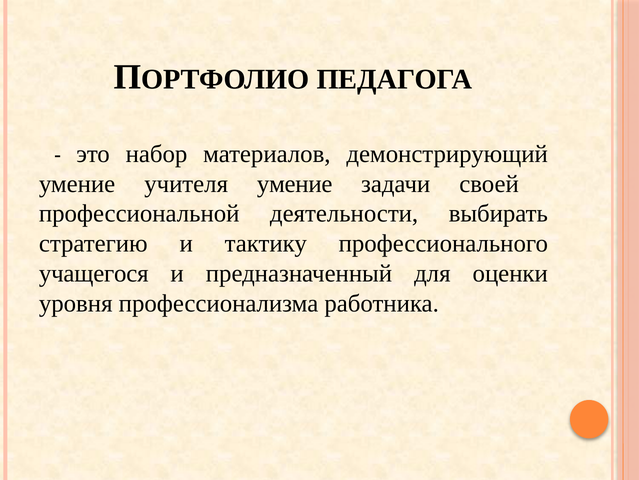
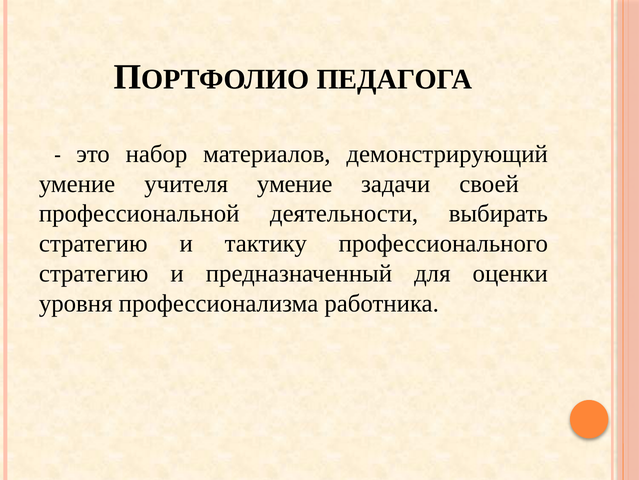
учащегося: учащегося -> стратегию (94, 273)
